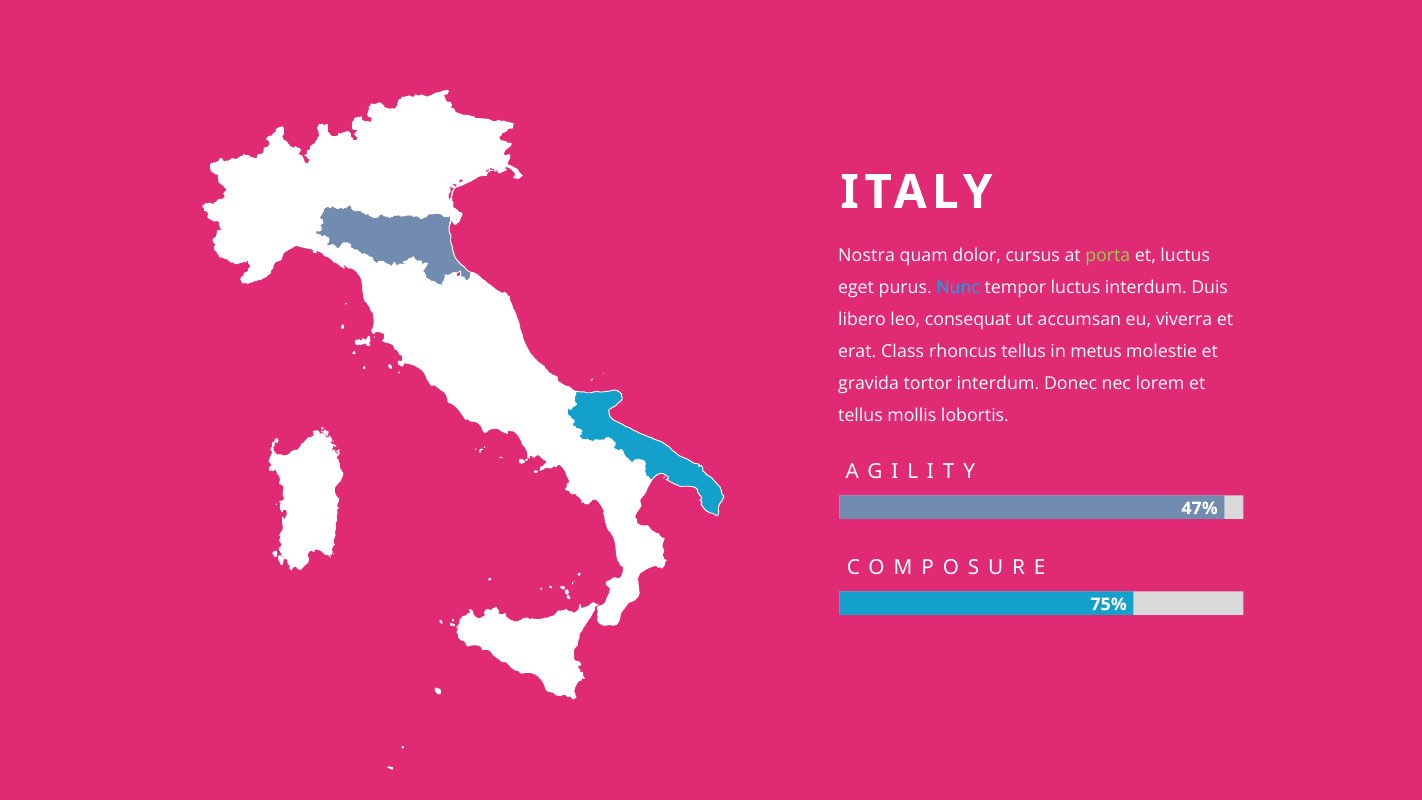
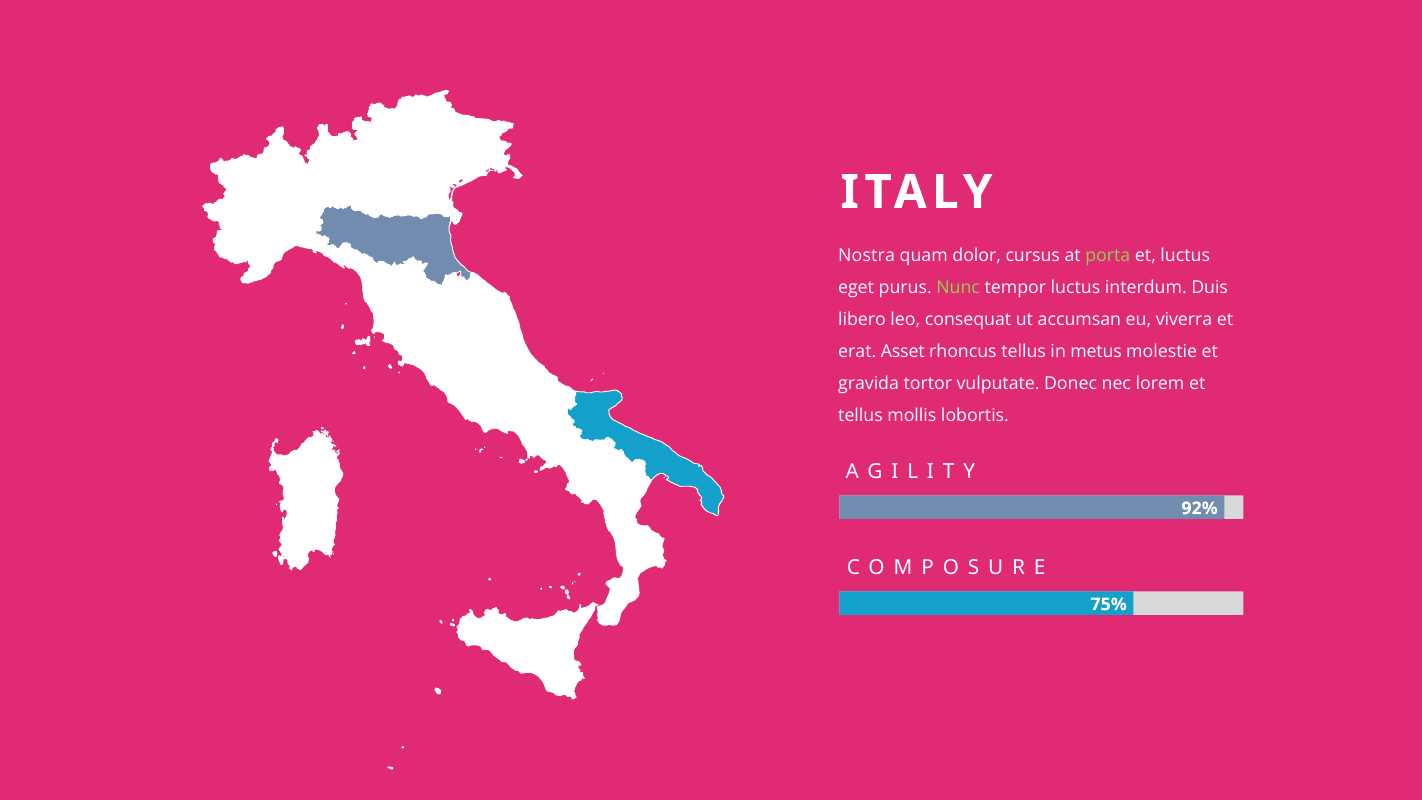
Nunc colour: light blue -> light green (958, 288)
Class: Class -> Asset (903, 352)
tortor interdum: interdum -> vulputate (998, 384)
47%: 47% -> 92% (1200, 508)
